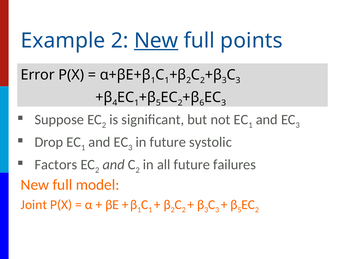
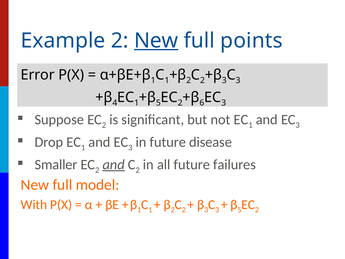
systolic: systolic -> disease (211, 142)
Factors: Factors -> Smaller (56, 164)
and underline: none -> present (114, 164)
Joint: Joint -> With (34, 204)
